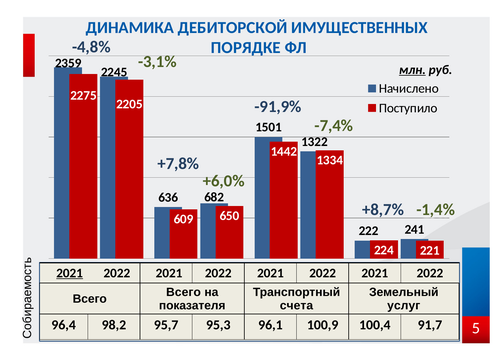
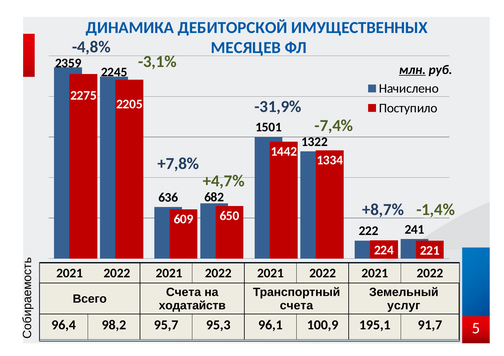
ПОРЯДКЕ: ПОРЯДКЕ -> МЕСЯЦЕВ (246, 48)
-91,9%: -91,9% -> -31,9% (278, 107)
+6,0%: +6,0% -> +4,7% (224, 181)
2021 underline: present -> none (70, 273)
Всего: Всего -> Счета (184, 292)
показателя: показателя -> ходатайств (192, 306)
100,4: 100,4 -> 195,1 (375, 325)
